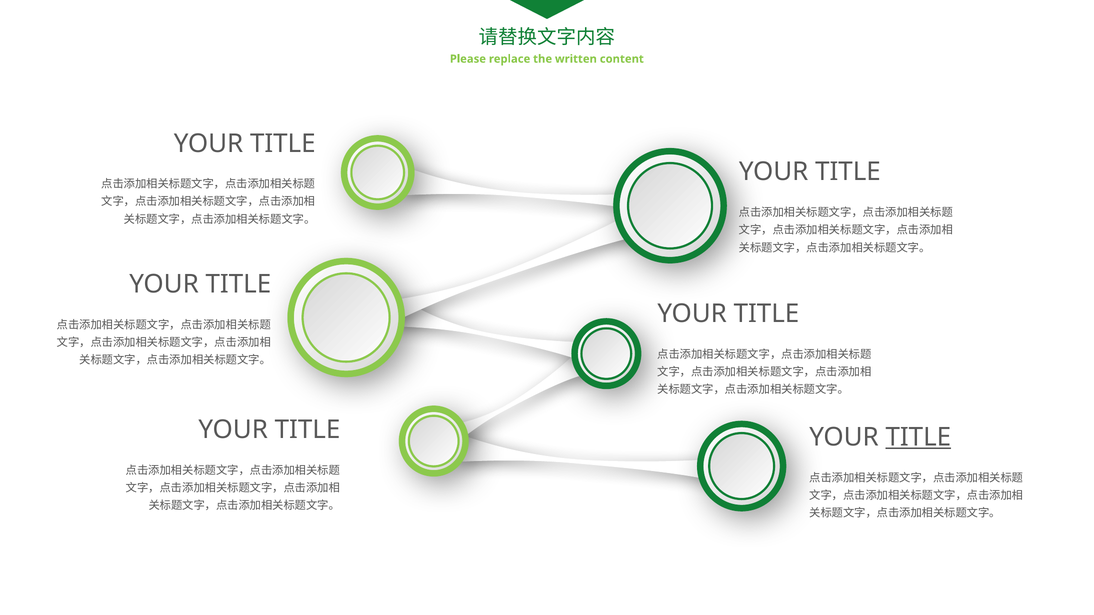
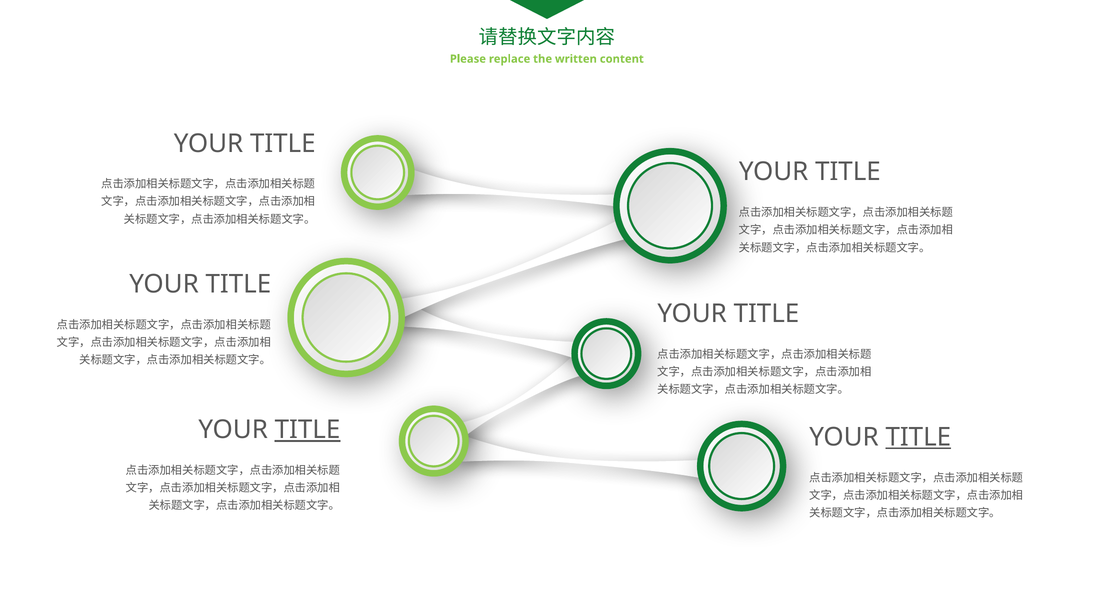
TITLE underline: none -> present (308, 430)
